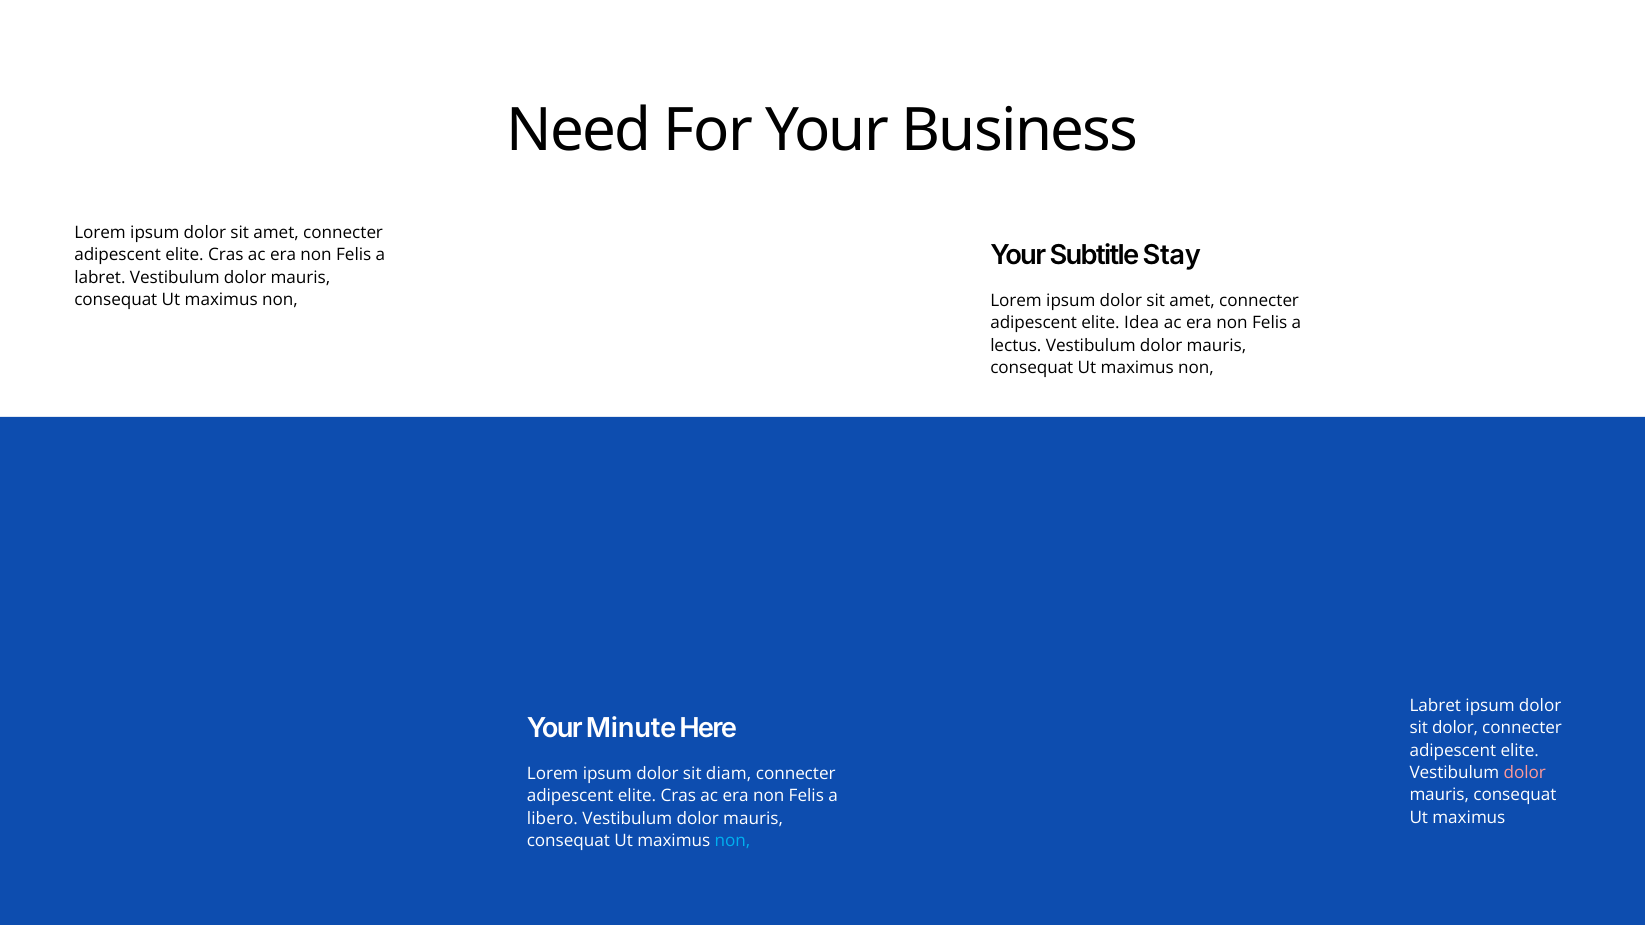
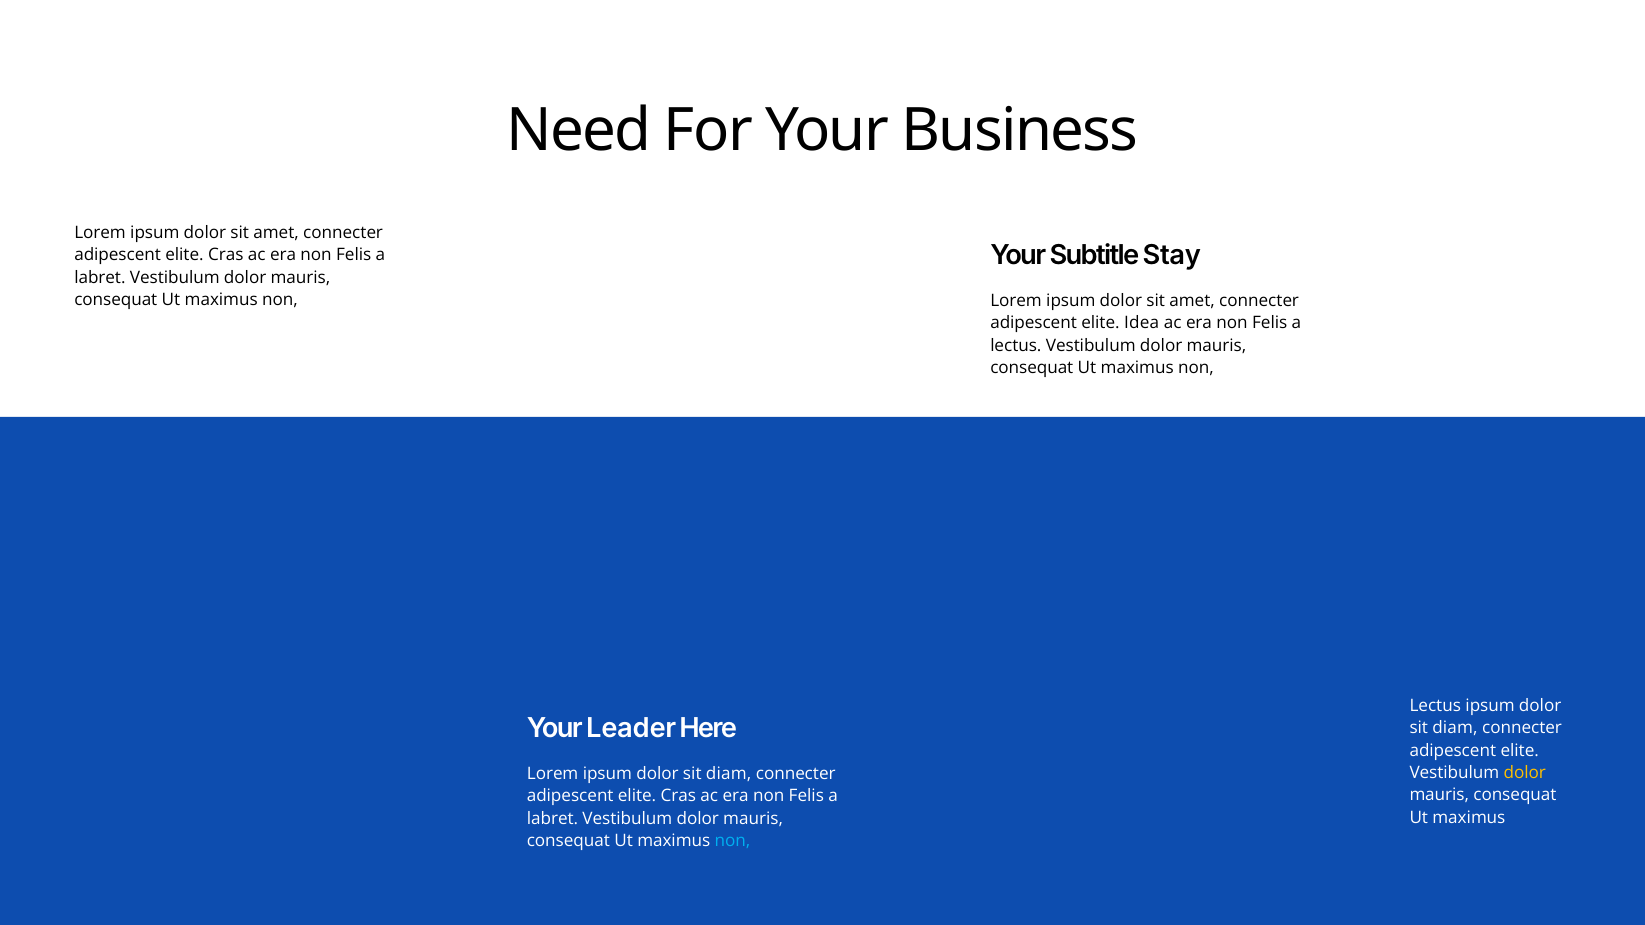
Labret: Labret -> Lectus (1435, 706)
Minute: Minute -> Leader (631, 729)
dolor: dolor -> diam (1455, 729)
dolor colour: pink -> yellow (1525, 773)
libero: libero -> labret (553, 819)
